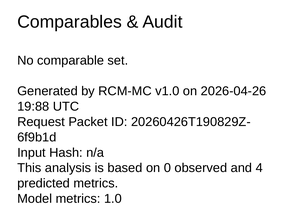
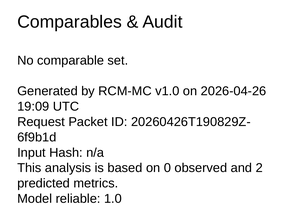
19:88: 19:88 -> 19:09 (33, 106)
4: 4 -> 2 (259, 168)
Model metrics: metrics -> reliable (78, 199)
